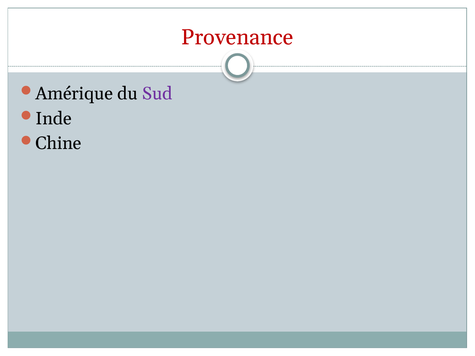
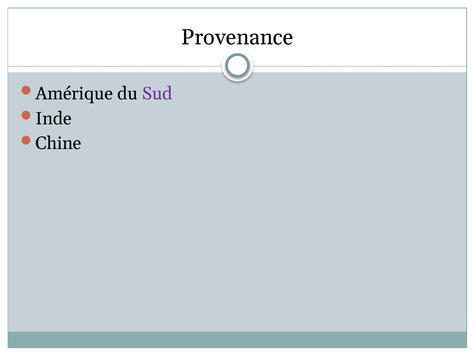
Provenance colour: red -> black (237, 37)
